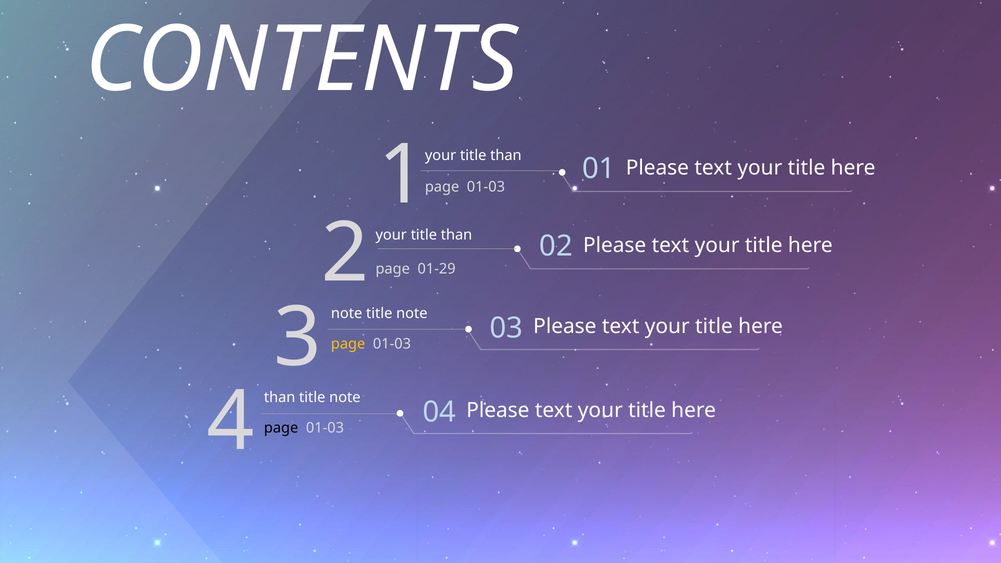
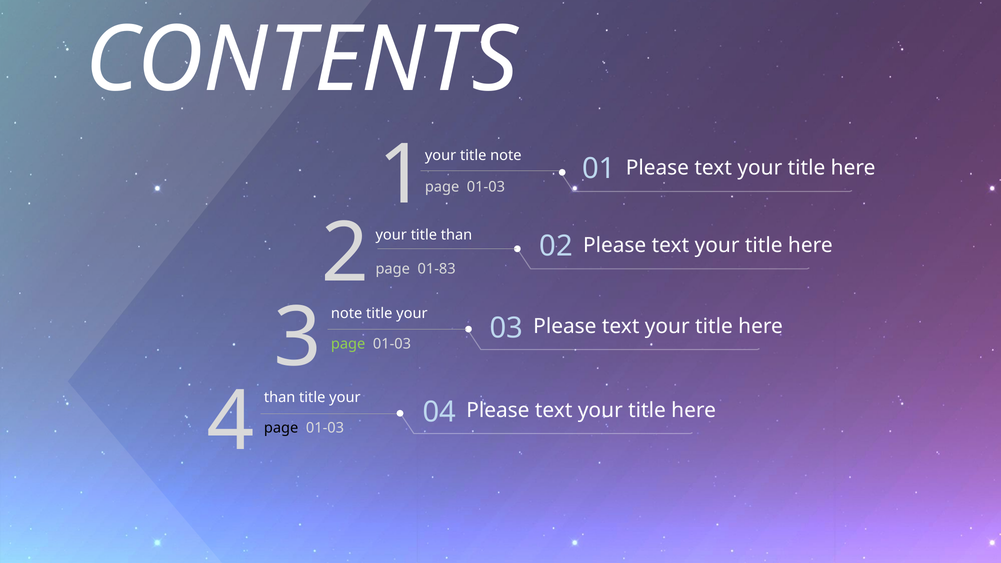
than: than -> note (506, 156)
01-29: 01-29 -> 01-83 (437, 269)
note: note -> your (412, 313)
page colour: yellow -> light green (348, 344)
note: note -> your (345, 398)
